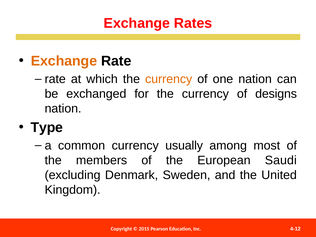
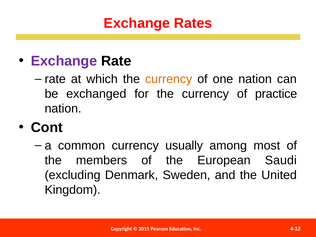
Exchange colour: orange -> purple (64, 61)
designs: designs -> practice (276, 94)
Type: Type -> Cont (47, 127)
